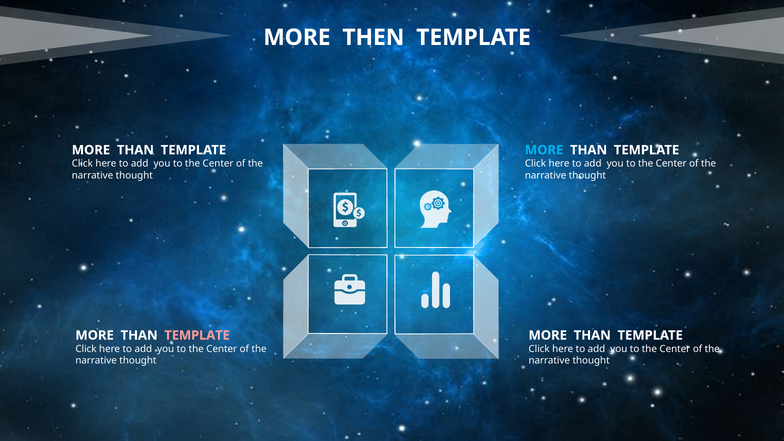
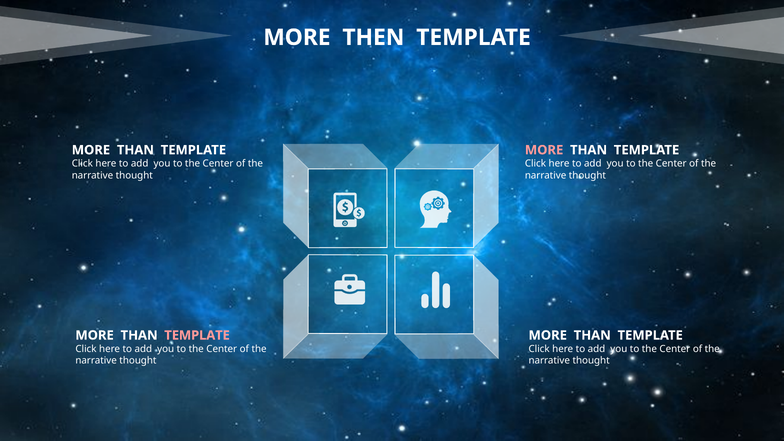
MORE colour: light blue -> pink (544, 150)
